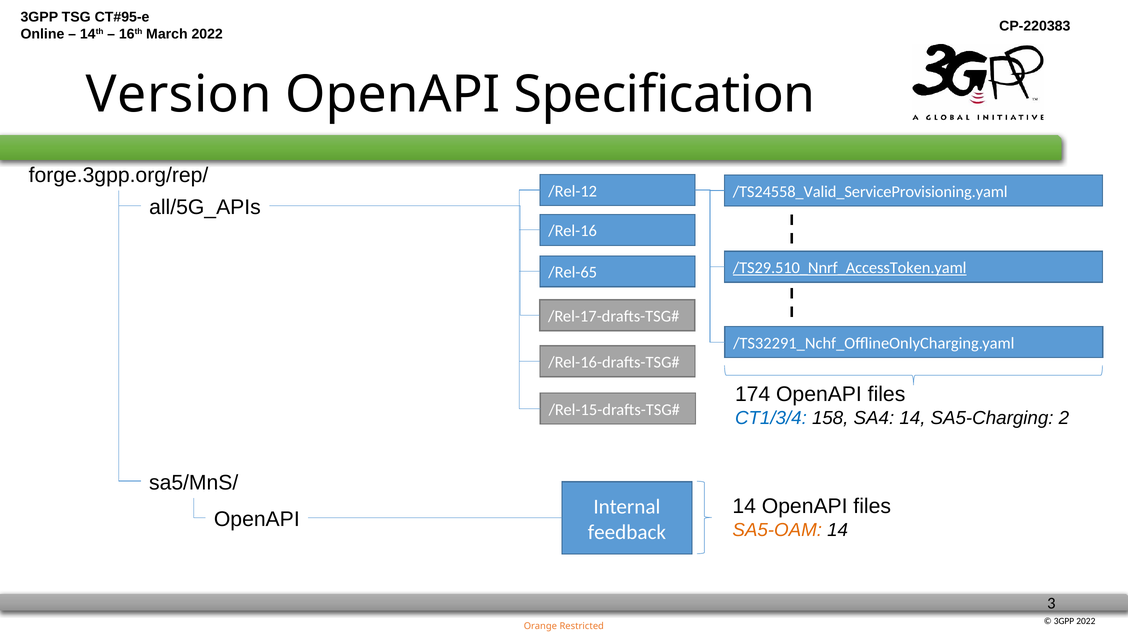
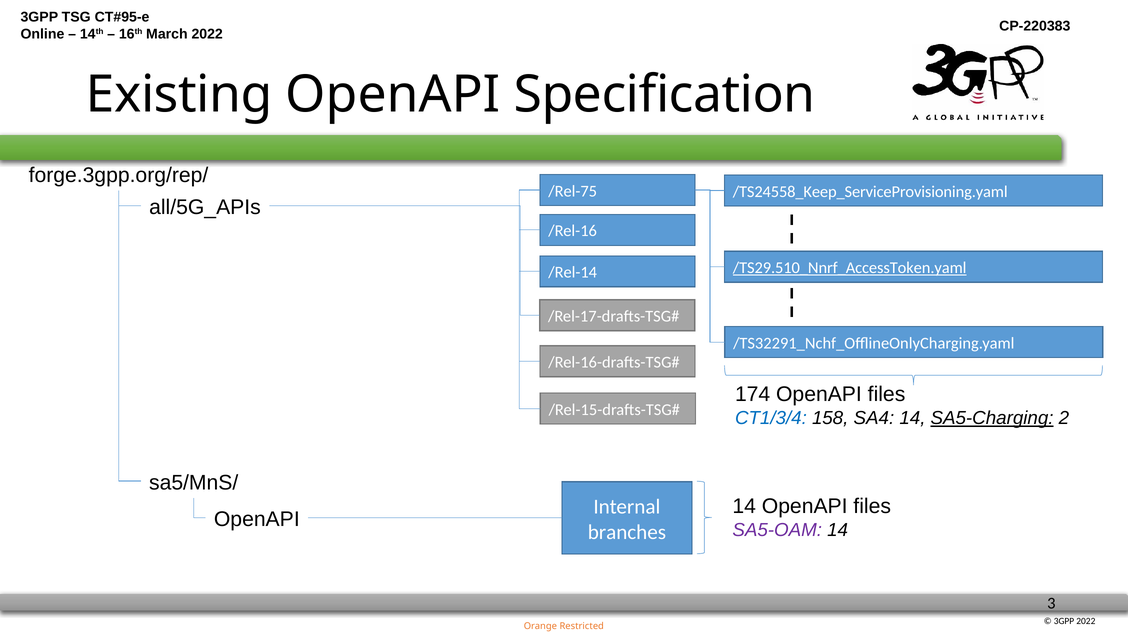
Version: Version -> Existing (179, 95)
/Rel-12: /Rel-12 -> /Rel-75 (573, 191)
/TS24558_Valid_ServiceProvisioning.yaml: /TS24558_Valid_ServiceProvisioning.yaml -> /TS24558_Keep_ServiceProvisioning.yaml (870, 191)
/Rel-65: /Rel-65 -> /Rel-14 (573, 272)
SA5-Charging underline: none -> present (992, 418)
SA5-OAM colour: orange -> purple (777, 530)
feedback: feedback -> branches (627, 532)
